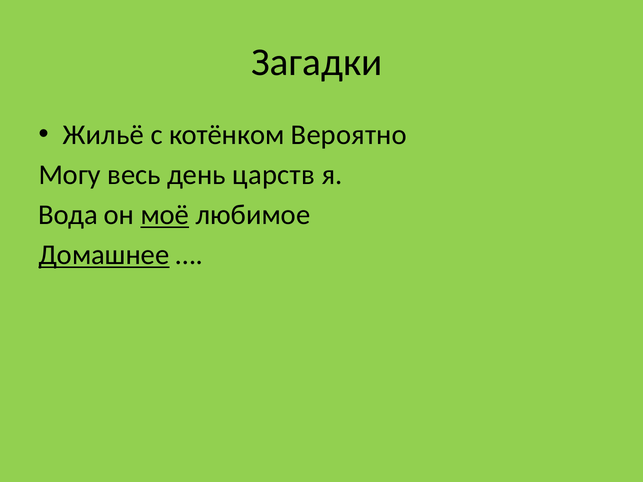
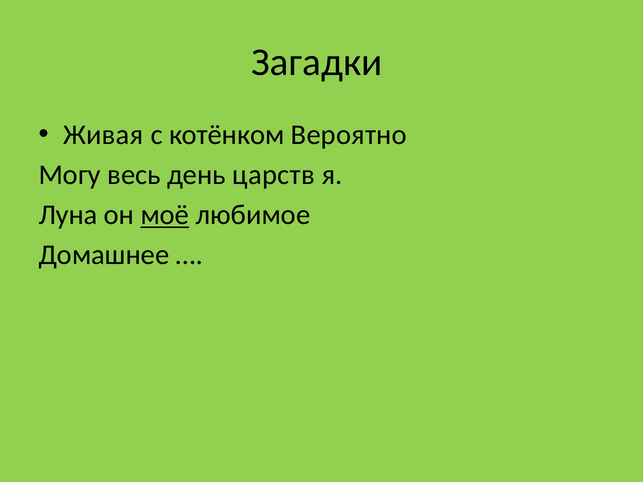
Жильё: Жильё -> Живая (103, 135)
Вода: Вода -> Луна (68, 215)
Домашнее underline: present -> none (104, 255)
